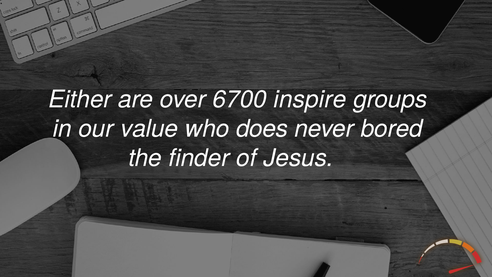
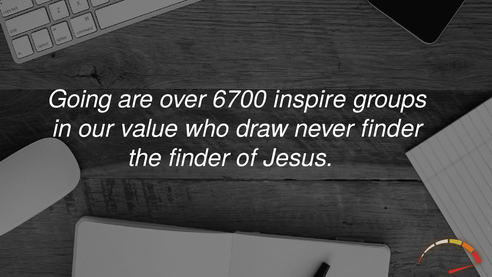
Either: Either -> Going (80, 99)
does: does -> draw (262, 129)
never bored: bored -> finder (392, 129)
